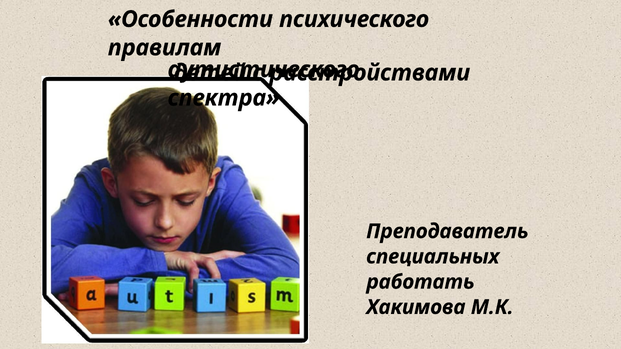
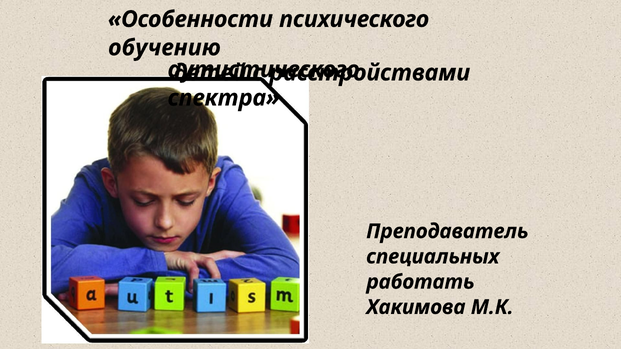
правилам: правилам -> обучению (164, 48)
